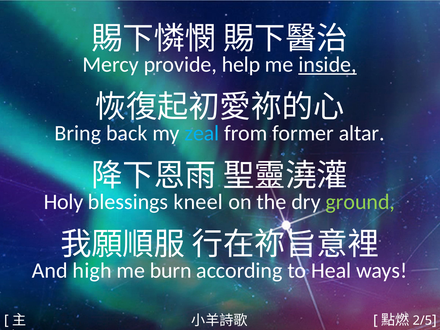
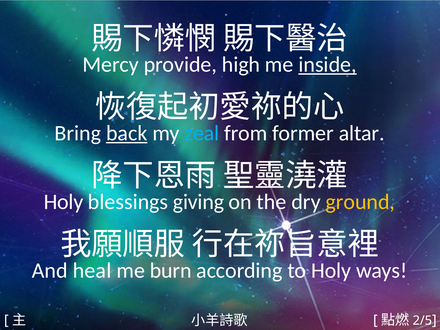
help: help -> high (241, 65)
back underline: none -> present (127, 133)
kneel: kneel -> giving (198, 202)
ground colour: light green -> yellow (360, 202)
high: high -> heal (92, 271)
to Heal: Heal -> Holy (331, 271)
